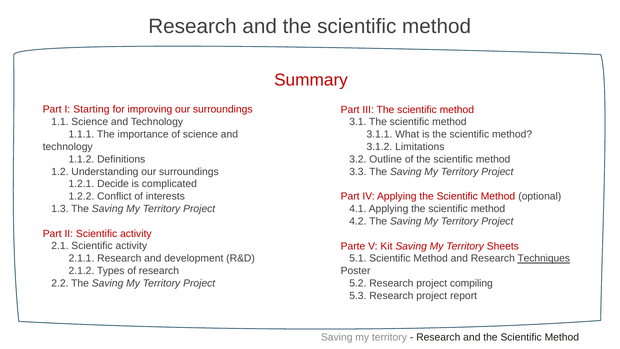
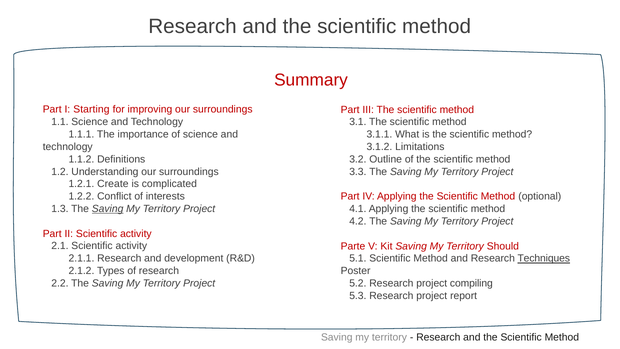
Decide: Decide -> Create (113, 184)
Saving underline: none -> present (108, 209)
Sheets: Sheets -> Should (503, 246)
